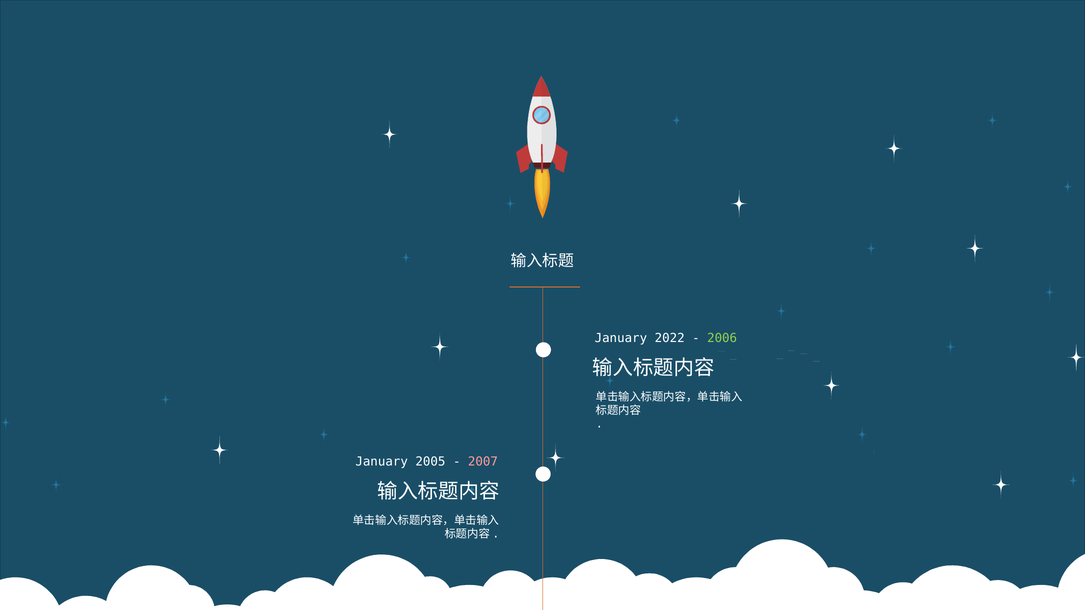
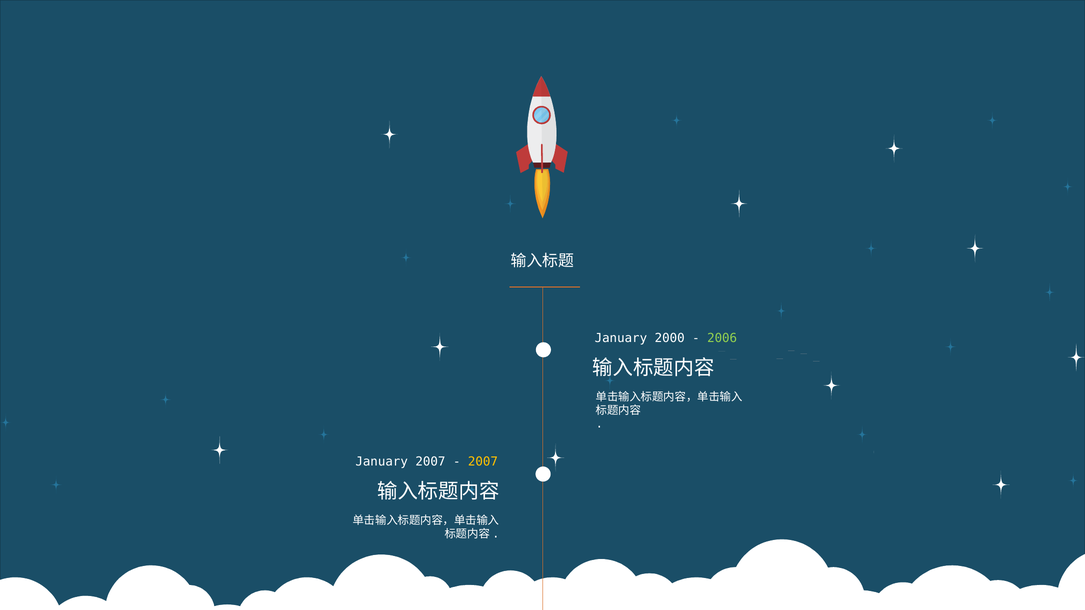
2022: 2022 -> 2000 (670, 338)
January 2005: 2005 -> 2007 (430, 462)
2007 colour: pink -> yellow (483, 462)
